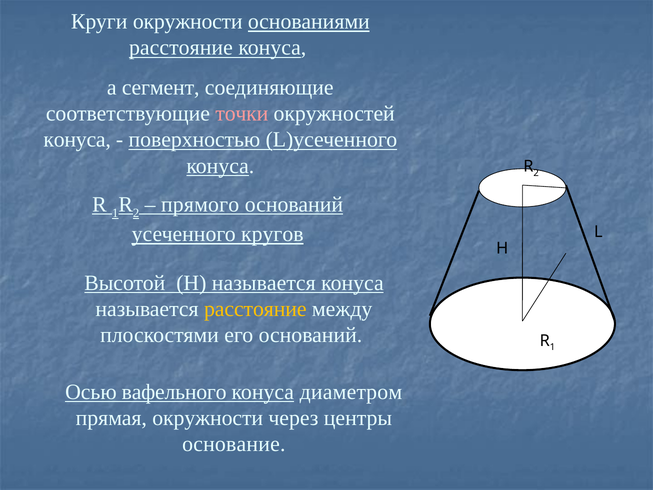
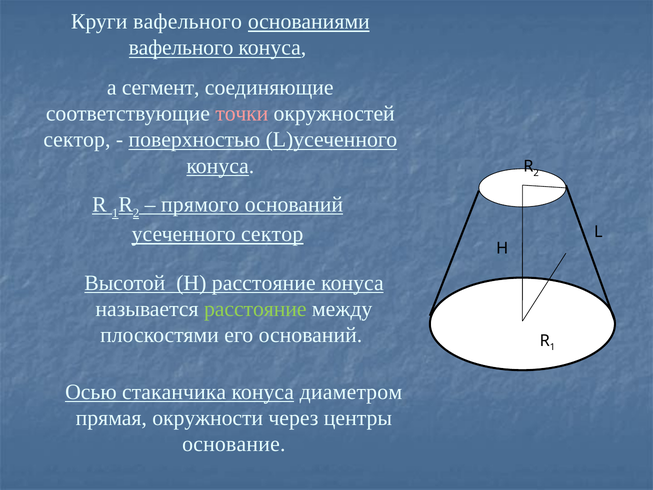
Круги окружности: окружности -> вафельного (188, 22)
расстояние: расстояние -> вафельного (181, 48)
конуса: конуса -> сектор (77, 140)
усеченного кругов: кругов -> сектор (272, 234)
H называется: называется -> расстояние (264, 283)
расстояние colour: yellow -> light green (255, 309)
вафельного: вафельного -> стаканчика (174, 392)
